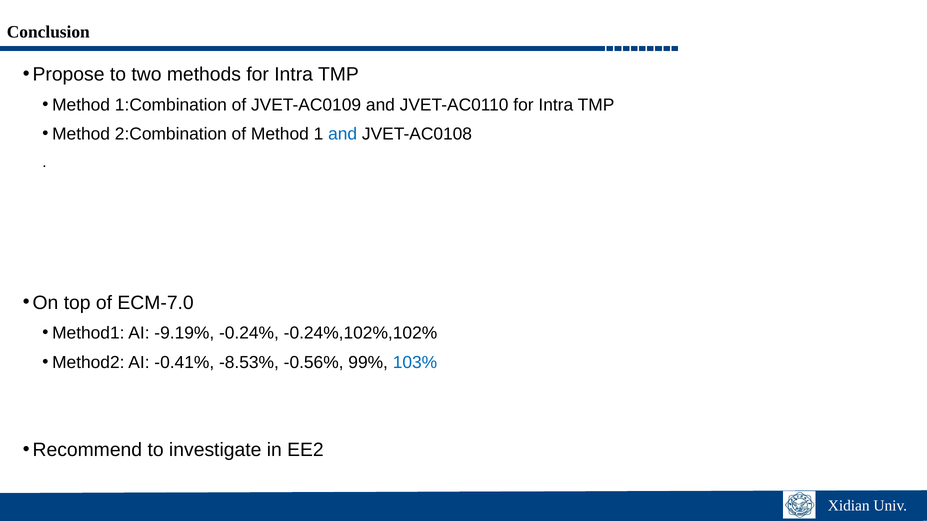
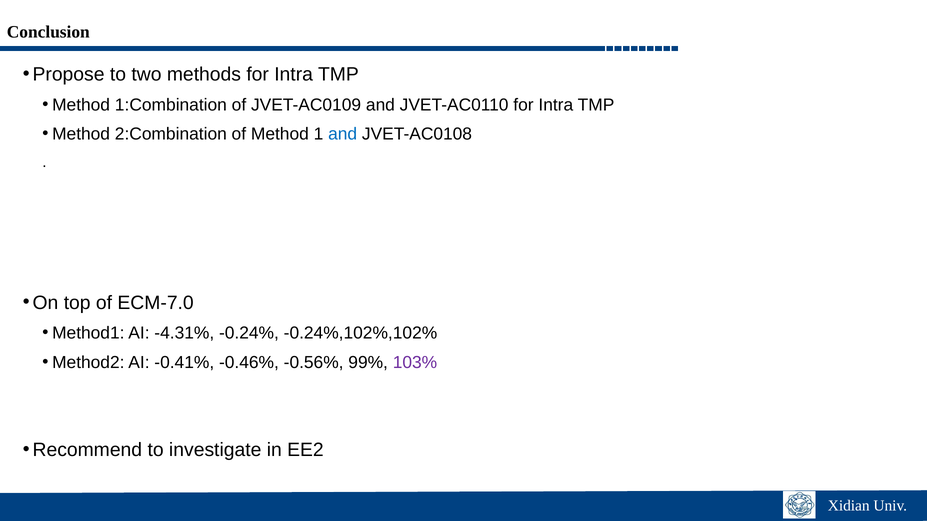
-9.19%: -9.19% -> -4.31% (184, 333)
-8.53%: -8.53% -> -0.46% (249, 363)
103% colour: blue -> purple (415, 363)
